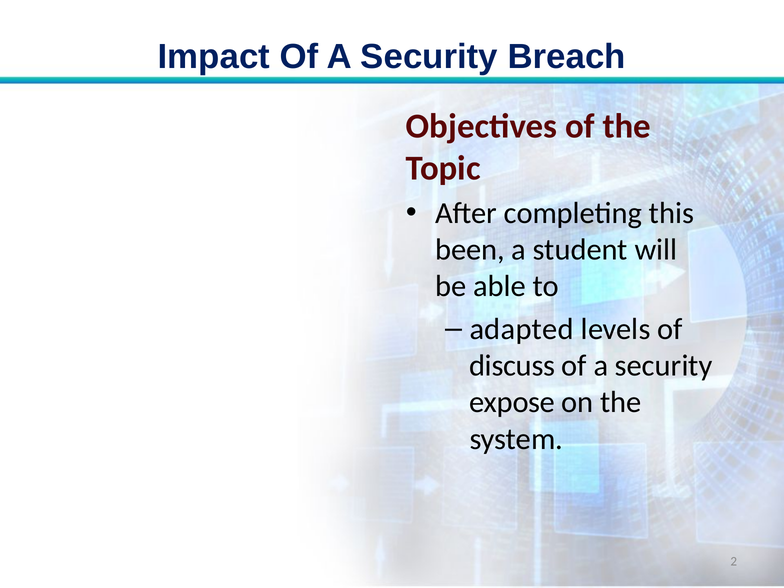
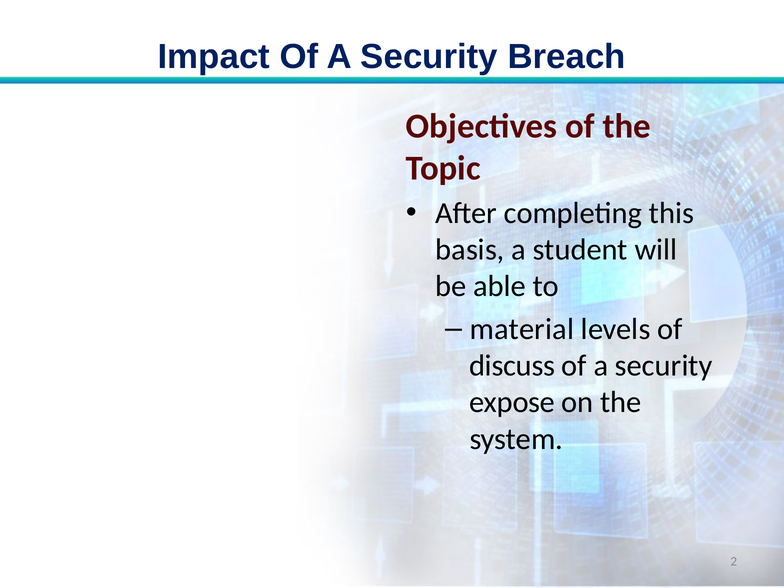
been: been -> basis (470, 250)
adapted: adapted -> material (522, 329)
